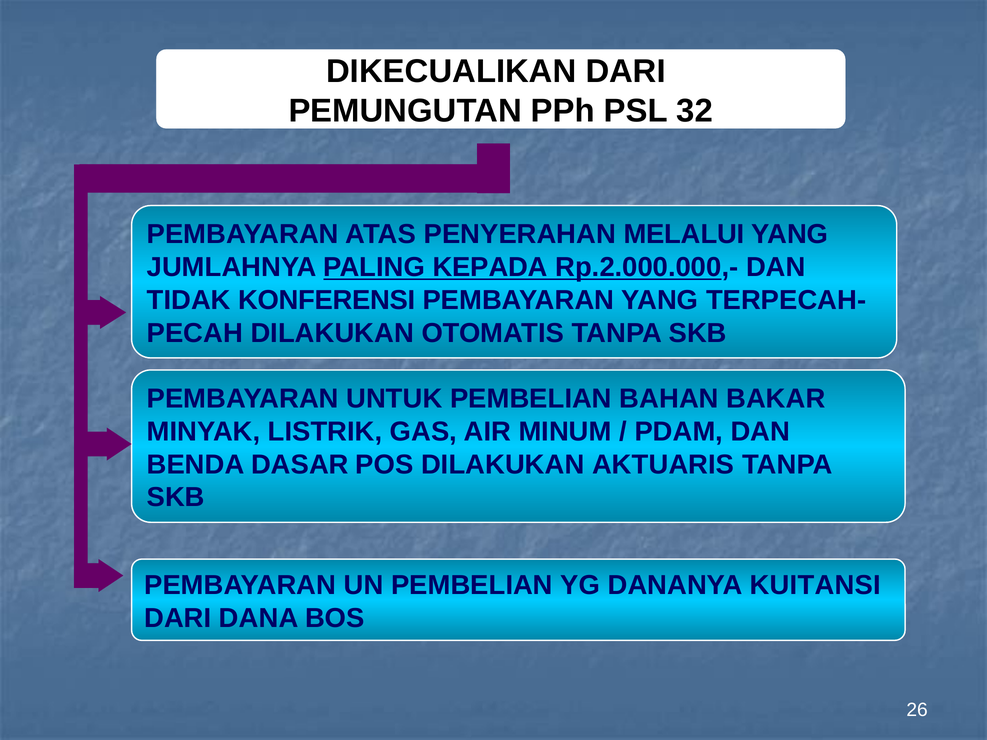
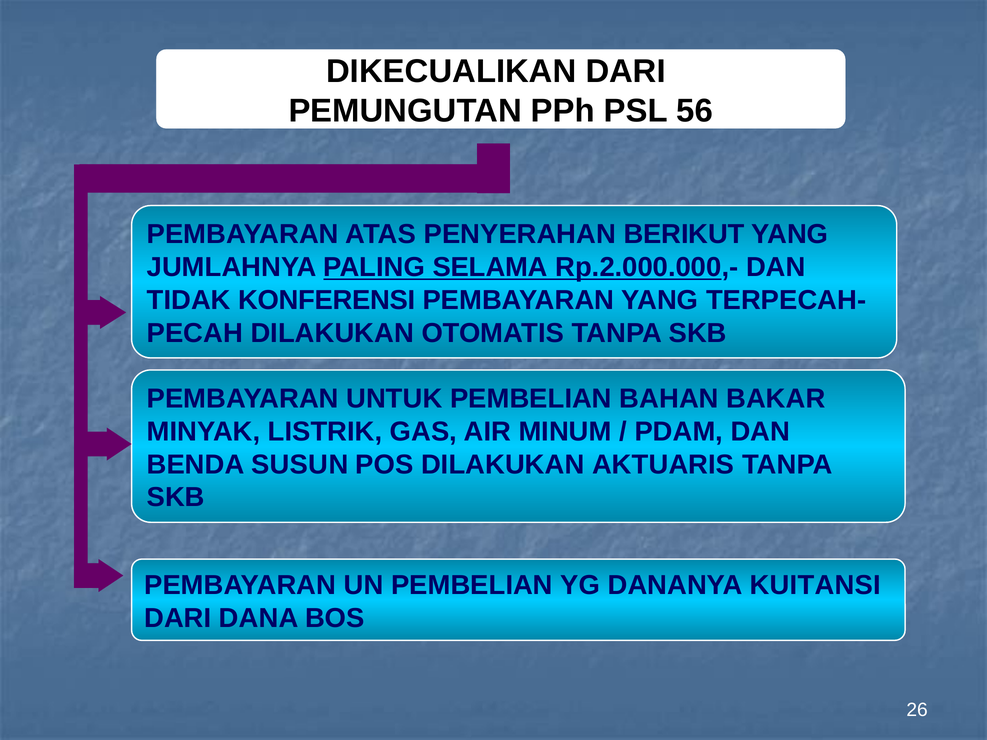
32: 32 -> 56 (695, 111)
MELALUI: MELALUI -> BERIKUT (684, 234)
KEPADA: KEPADA -> SELAMA (490, 267)
DASAR: DASAR -> SUSUN (300, 465)
